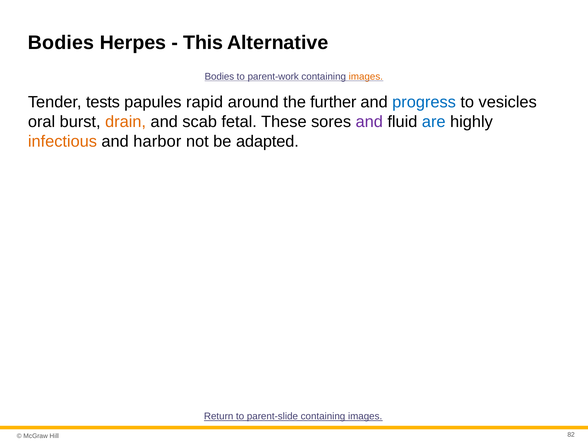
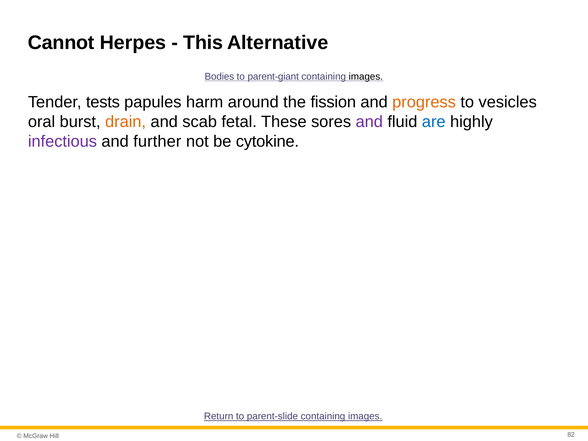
Bodies: Bodies -> Cannot (61, 43)
parent-work: parent-work -> parent-giant (273, 77)
images colour: orange -> black (366, 77)
rapid: rapid -> harm (205, 102)
further: further -> fission (333, 102)
progress colour: blue -> orange (424, 102)
infectious colour: orange -> purple (62, 141)
harbor: harbor -> further (157, 141)
adapted: adapted -> cytokine (267, 141)
